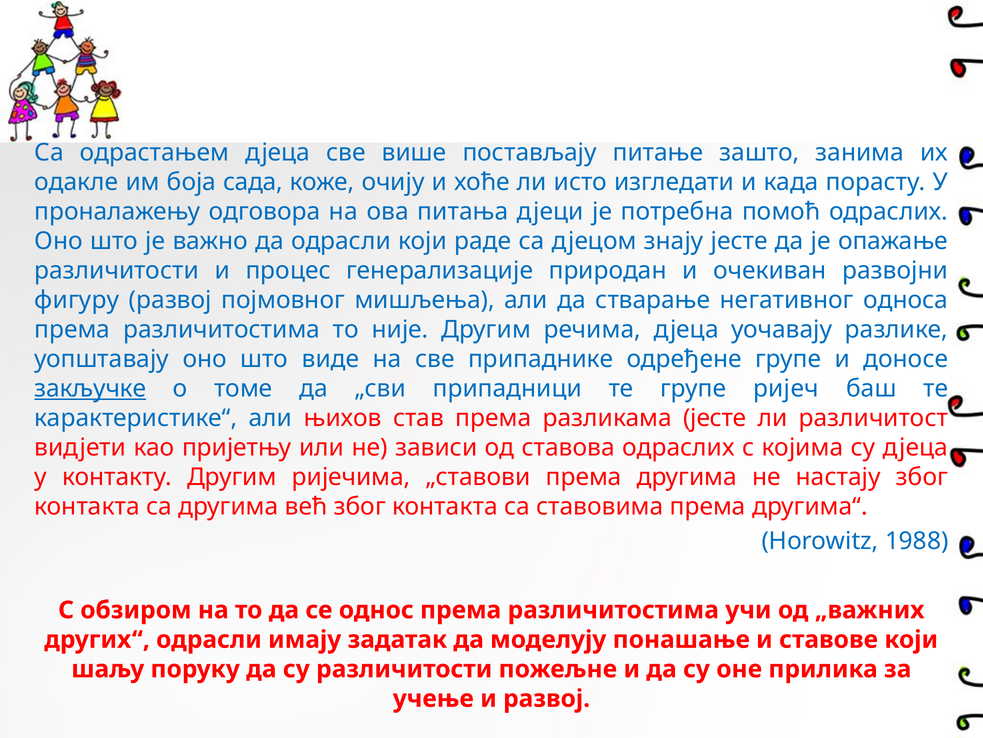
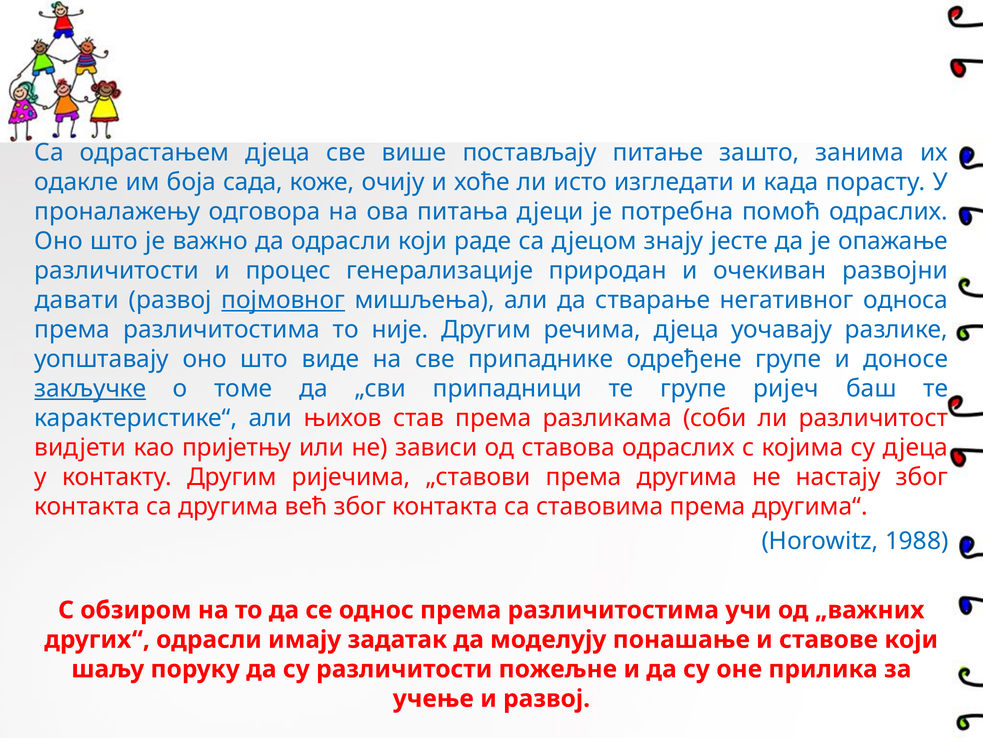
фигуру: фигуру -> давати (77, 300)
појмовног underline: none -> present (283, 300)
разликама јесте: јесте -> соби (715, 418)
